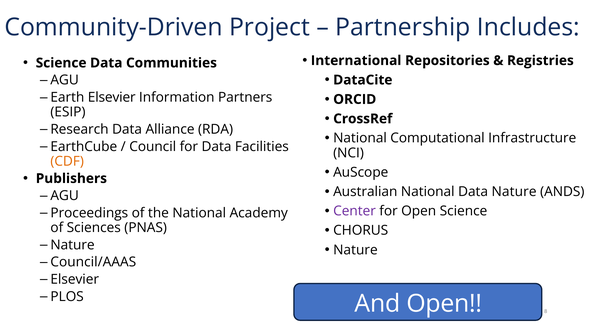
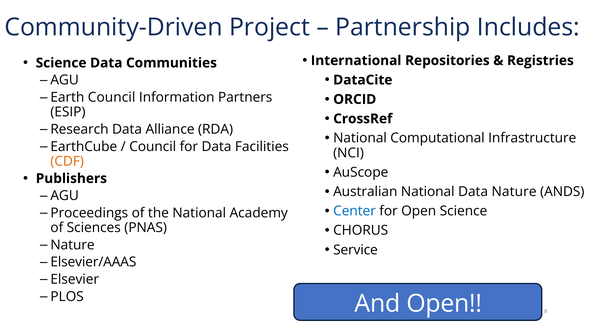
Earth Elsevier: Elsevier -> Council (112, 97)
Center colour: purple -> blue (355, 211)
Nature: Nature -> Service (355, 250)
Council/AAAS: Council/AAAS -> Elsevier/AAAS (93, 262)
